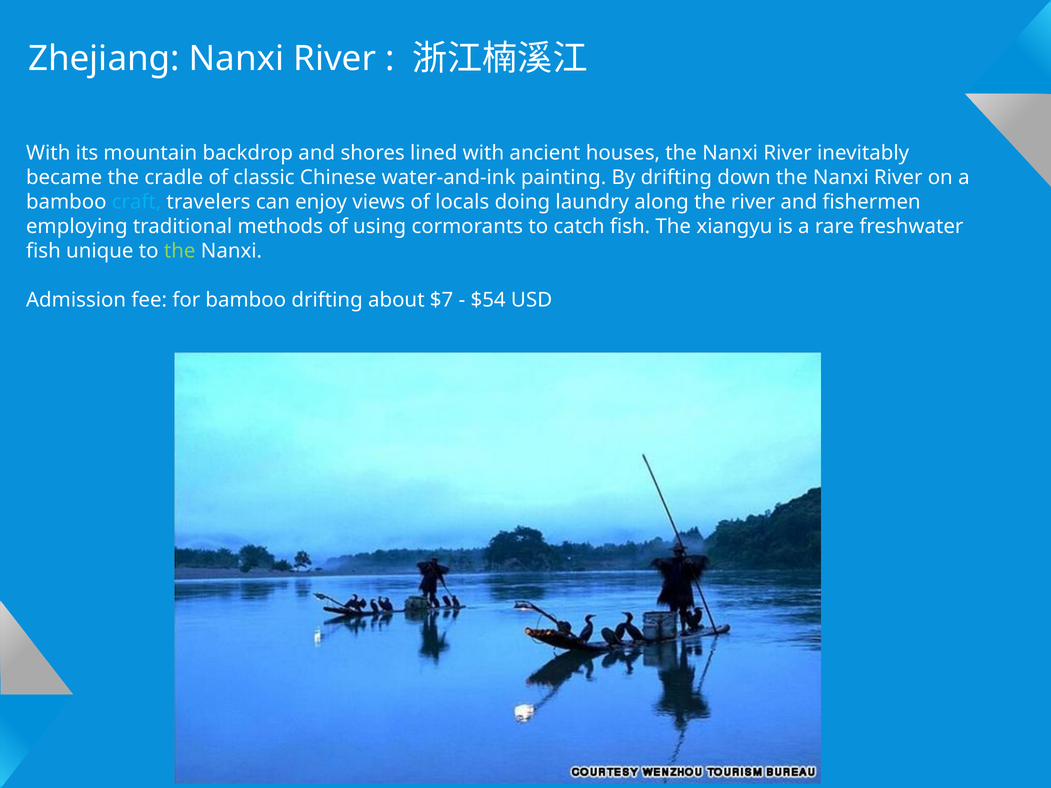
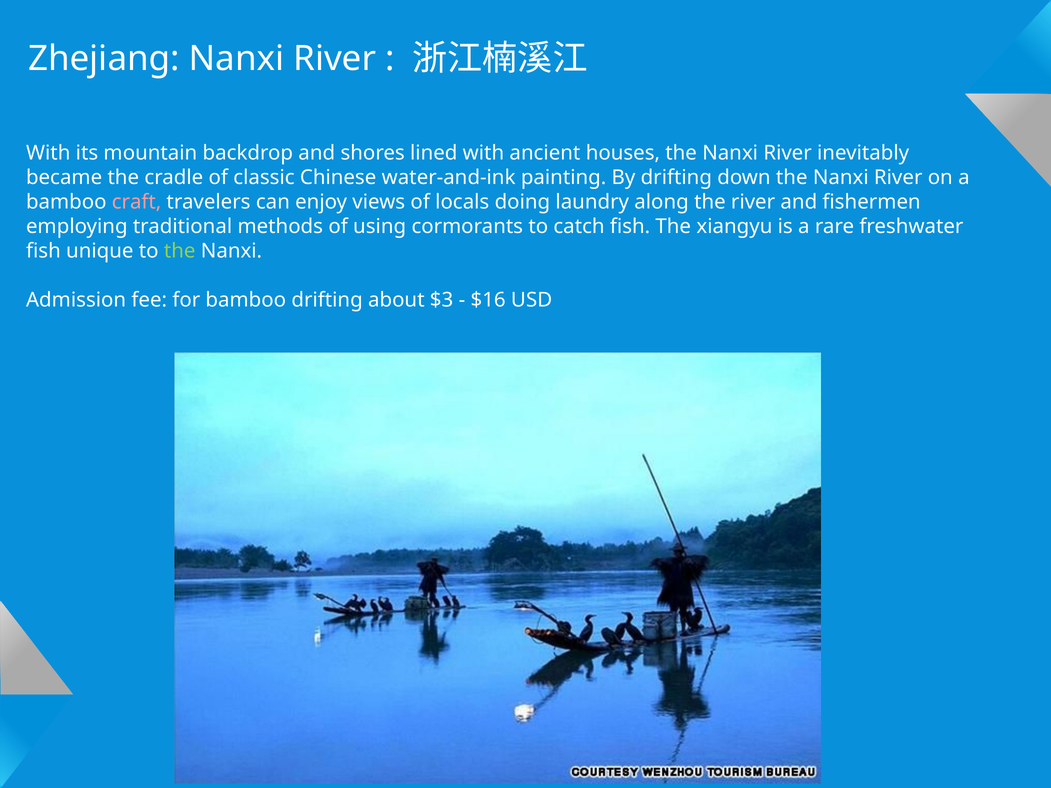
craft colour: light blue -> pink (137, 202)
$7: $7 -> $3 (442, 300)
$54: $54 -> $16 (488, 300)
